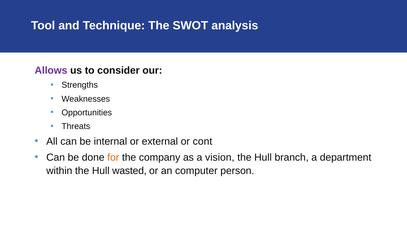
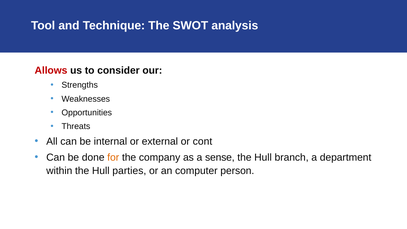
Allows colour: purple -> red (51, 71)
vision: vision -> sense (220, 157)
wasted: wasted -> parties (129, 171)
